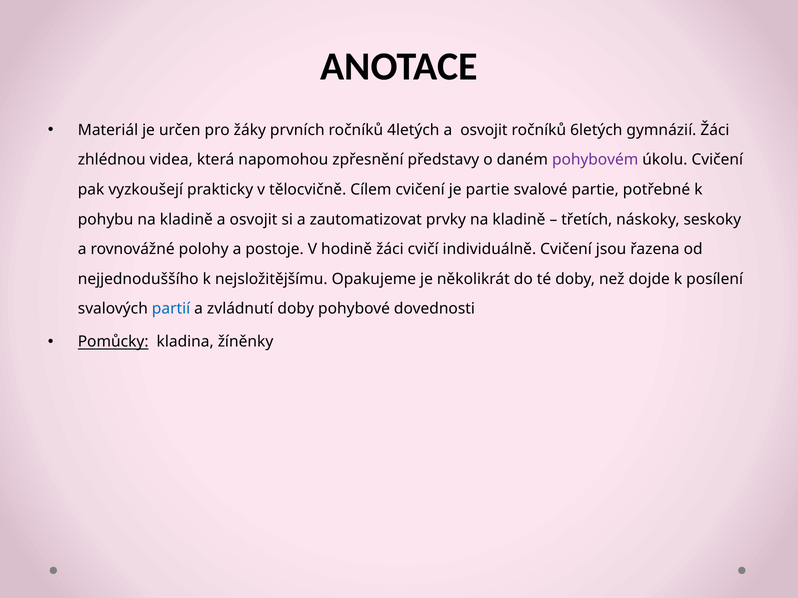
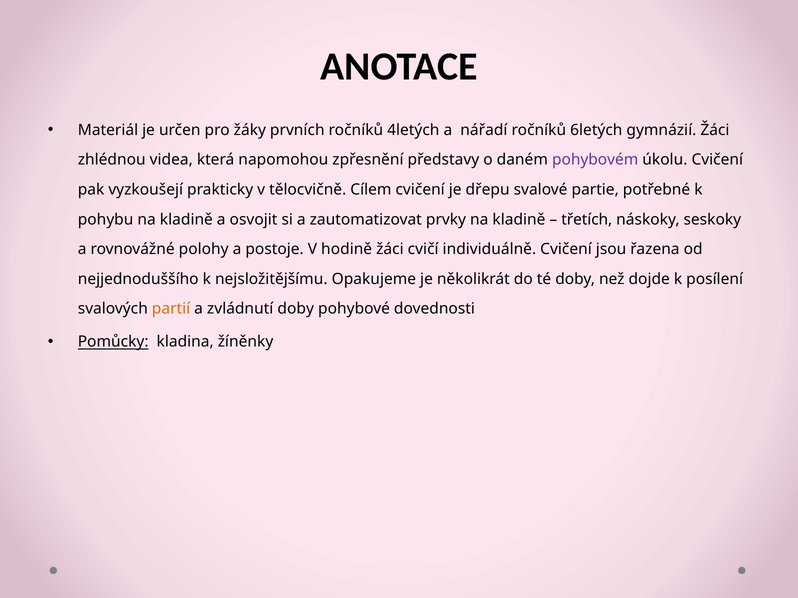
4letých a osvojit: osvojit -> nářadí (484, 130)
je partie: partie -> dřepu (488, 190)
partií colour: blue -> orange (171, 309)
